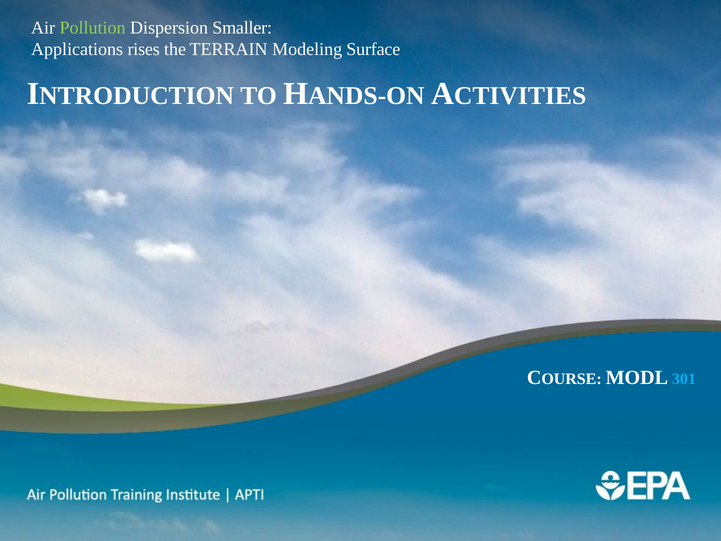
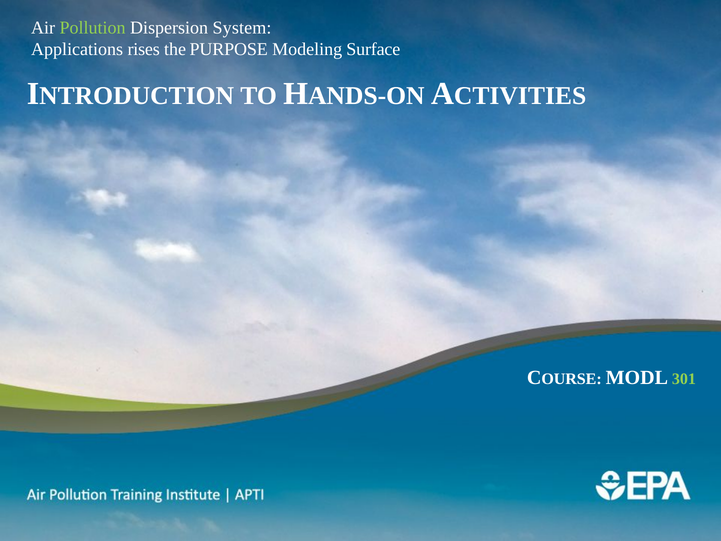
Smaller: Smaller -> System (242, 28)
TERRAIN: TERRAIN -> PURPOSE (229, 49)
301 colour: light blue -> light green (684, 379)
